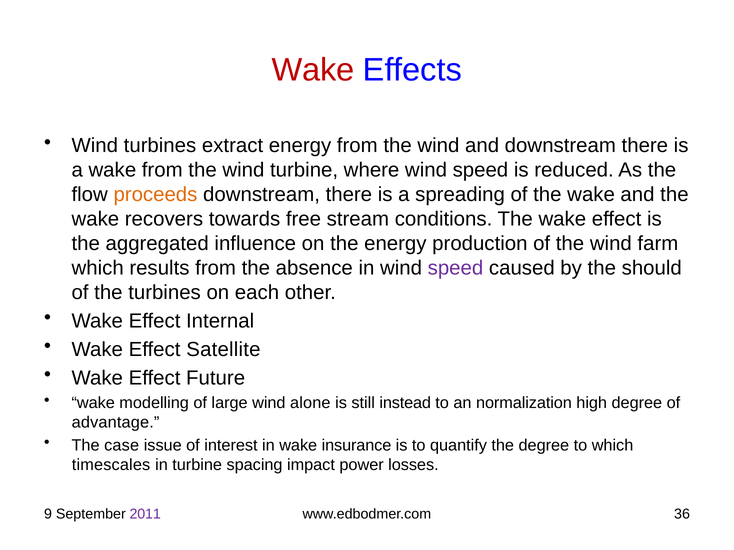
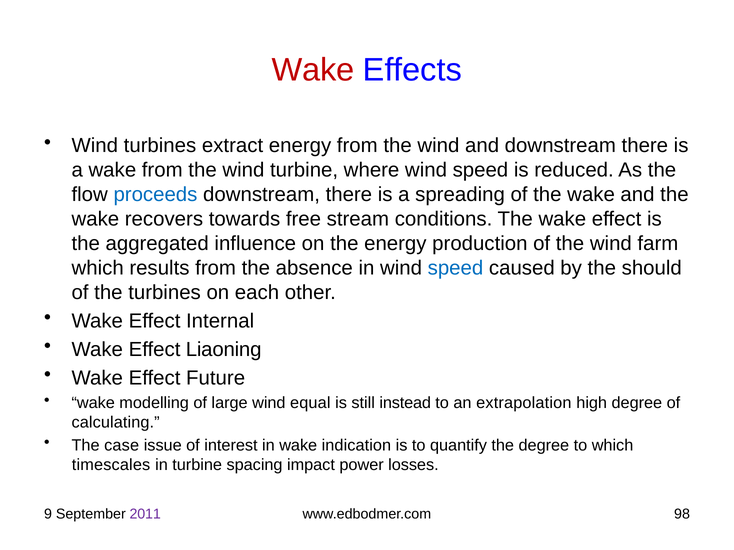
proceeds colour: orange -> blue (155, 195)
speed colour: purple -> blue (455, 268)
Satellite: Satellite -> Liaoning (224, 350)
alone: alone -> equal (310, 403)
normalization: normalization -> extrapolation (524, 403)
advantage: advantage -> calculating (116, 423)
insurance: insurance -> indication (356, 446)
36: 36 -> 98 (682, 515)
